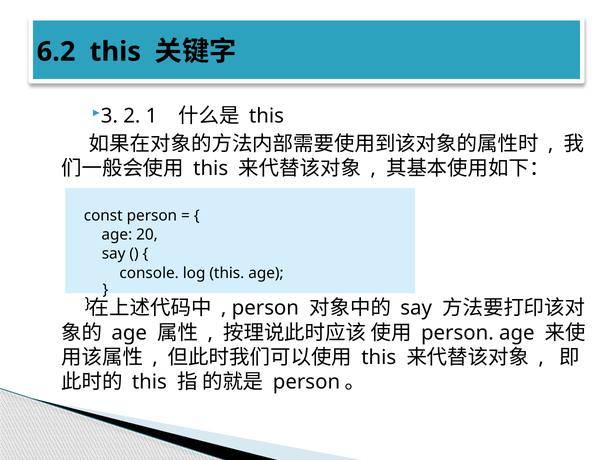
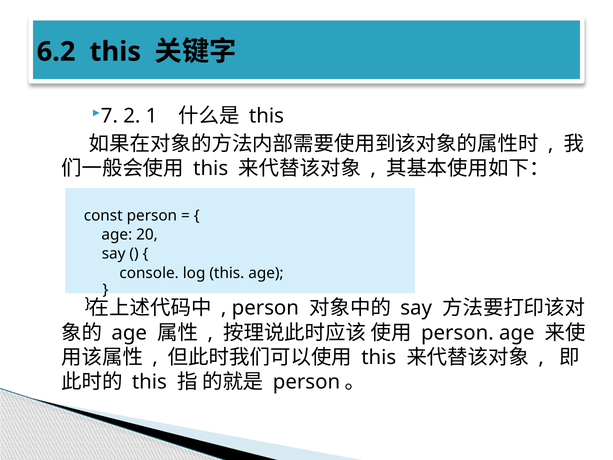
3: 3 -> 7 (109, 116)
